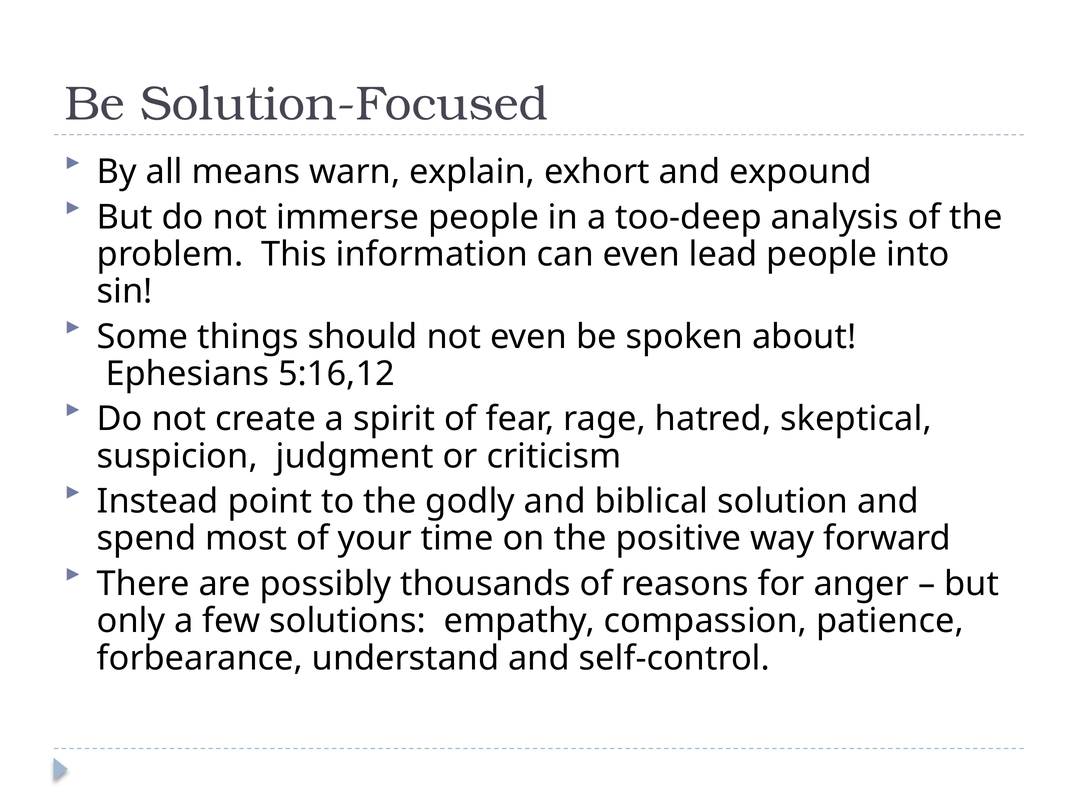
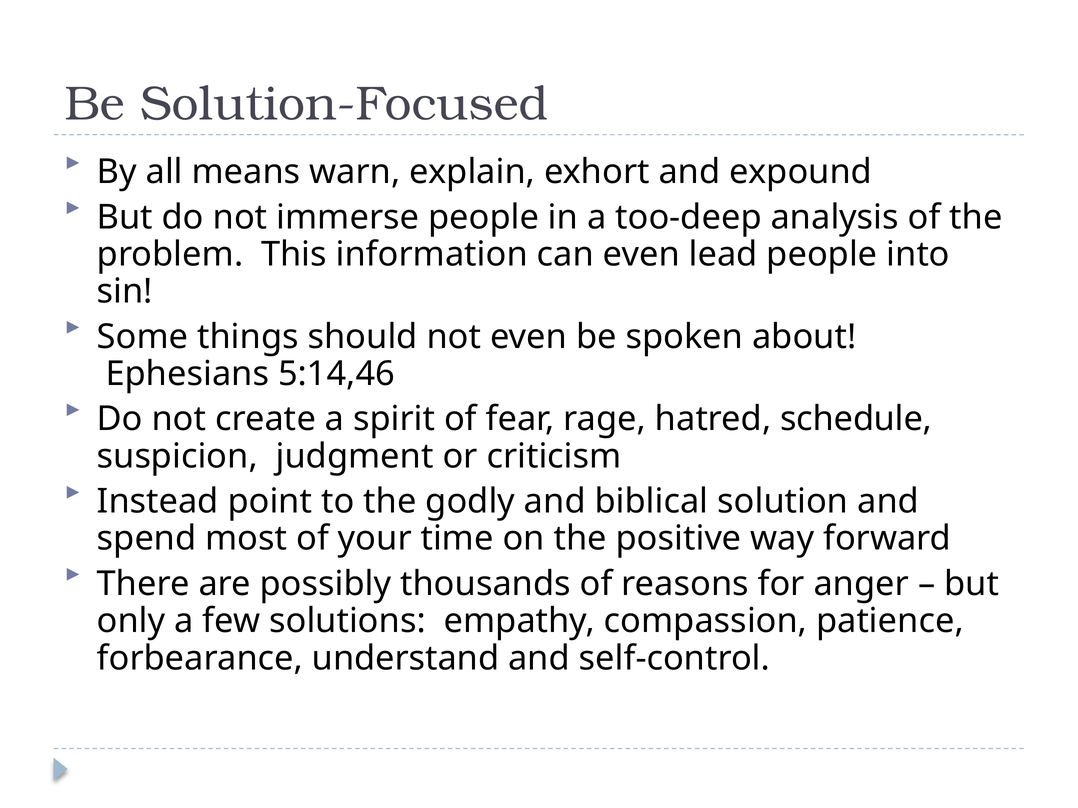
5:16,12: 5:16,12 -> 5:14,46 (337, 374)
skeptical: skeptical -> schedule (856, 419)
